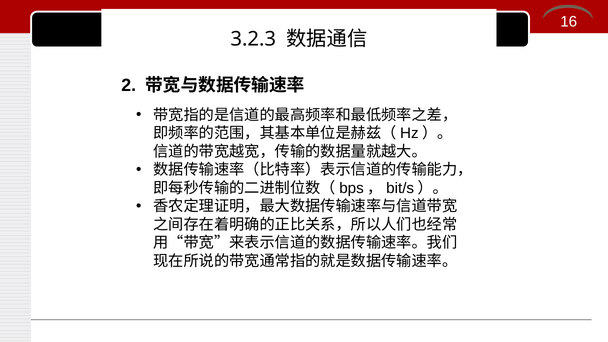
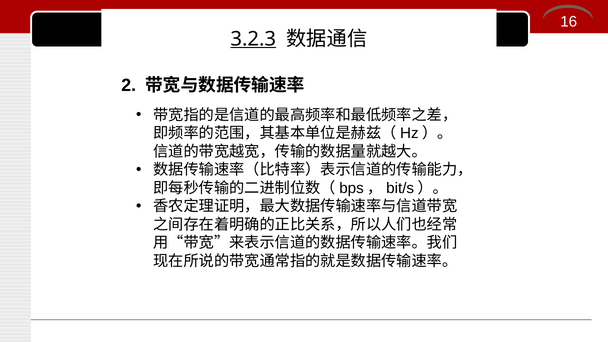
3.2.3 underline: none -> present (253, 39)
